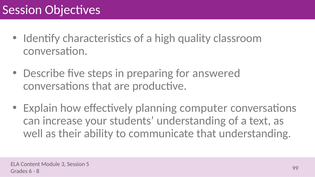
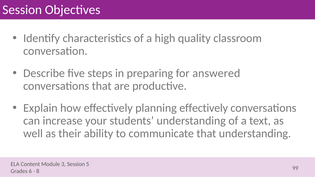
planning computer: computer -> effectively (204, 108)
